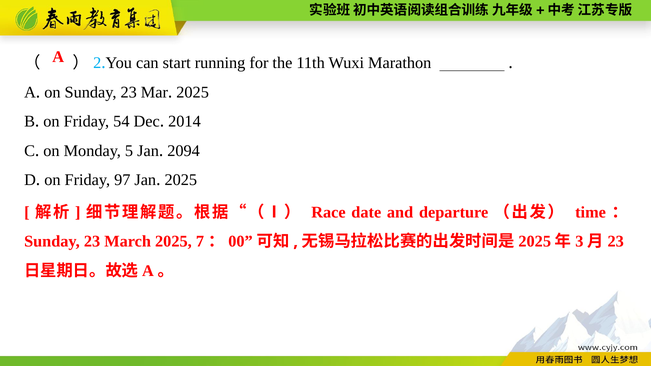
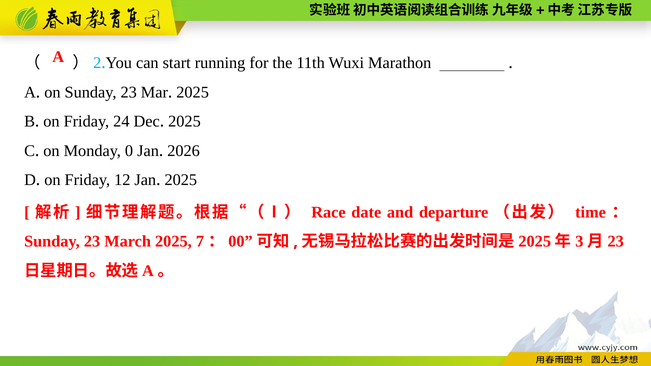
54: 54 -> 24 (121, 122)
2014: 2014 -> 2025 (184, 122)
5: 5 -> 0 (129, 151)
2094: 2094 -> 2026 (184, 151)
97: 97 -> 12 (122, 180)
